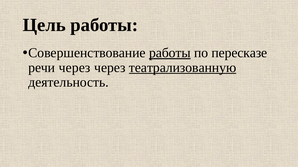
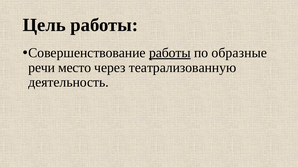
пересказе: пересказе -> образные (239, 53)
речи через: через -> место (75, 68)
театрализованную underline: present -> none (183, 68)
